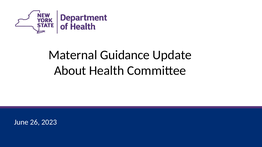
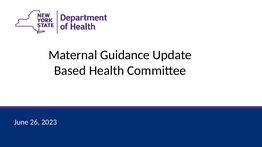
About: About -> Based (70, 71)
